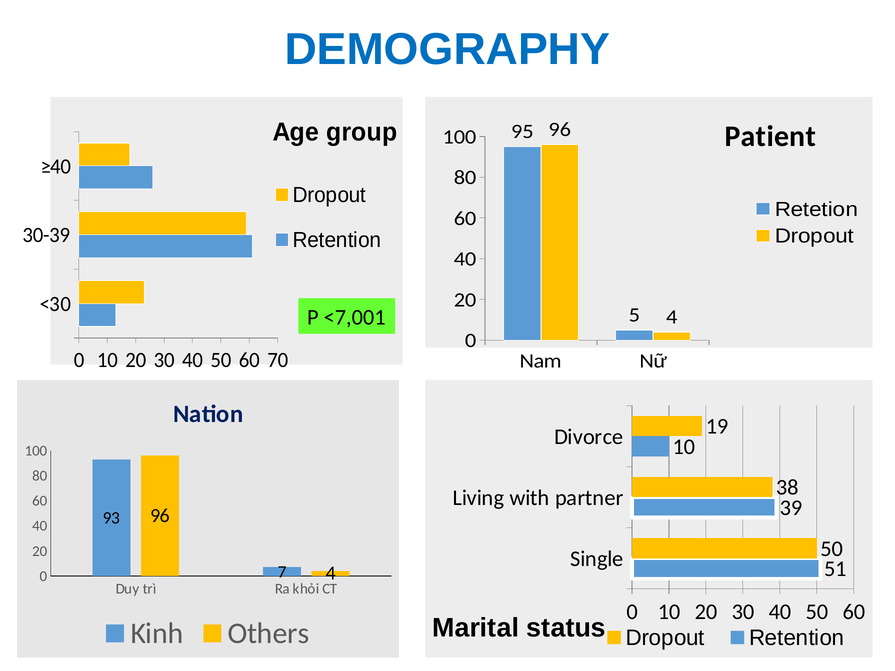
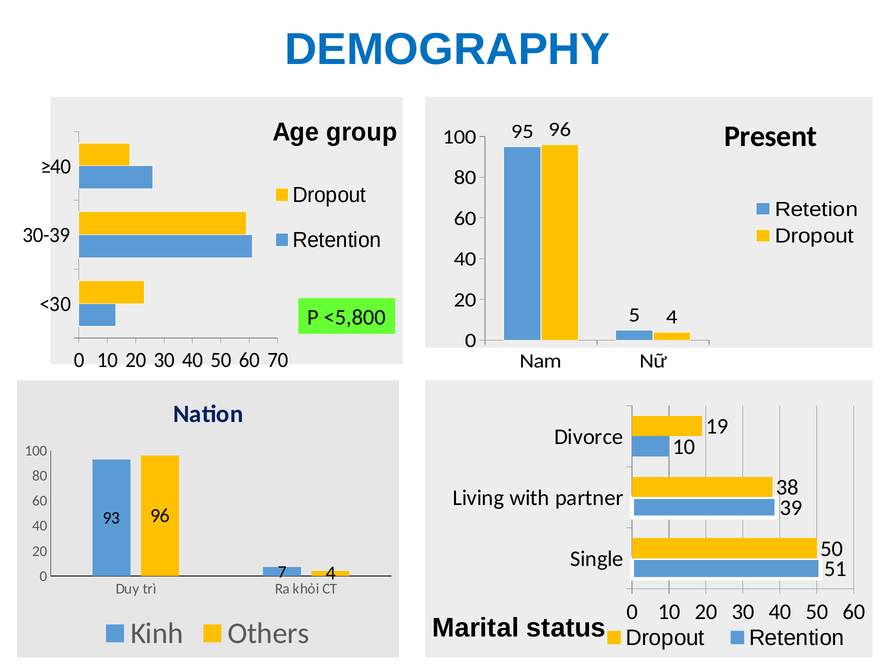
Patient: Patient -> Present (771, 136)
<7,001: <7,001 -> <5,800 (355, 318)
